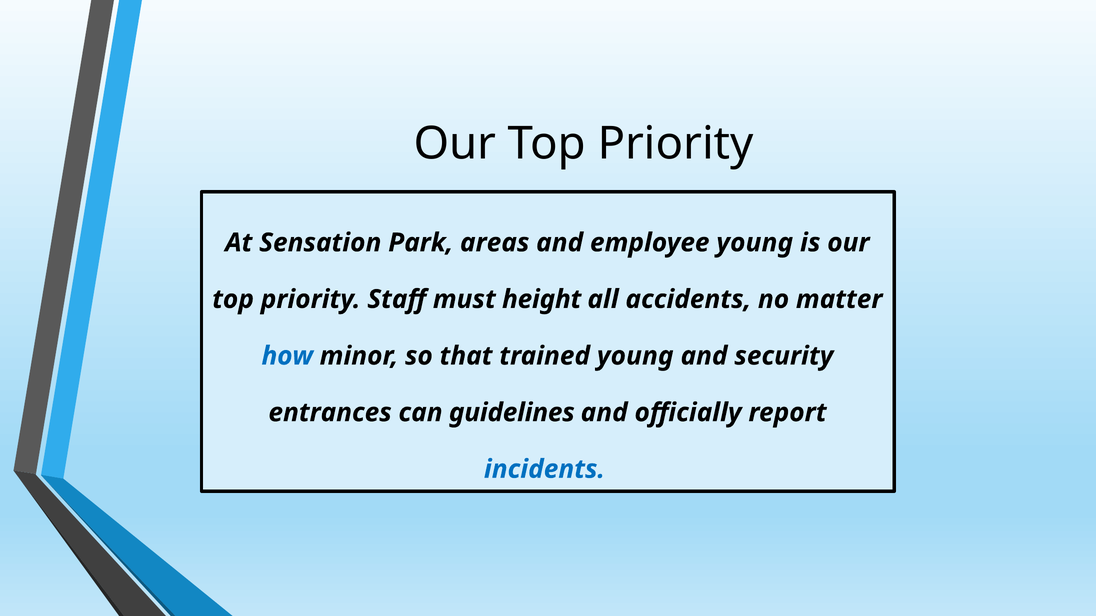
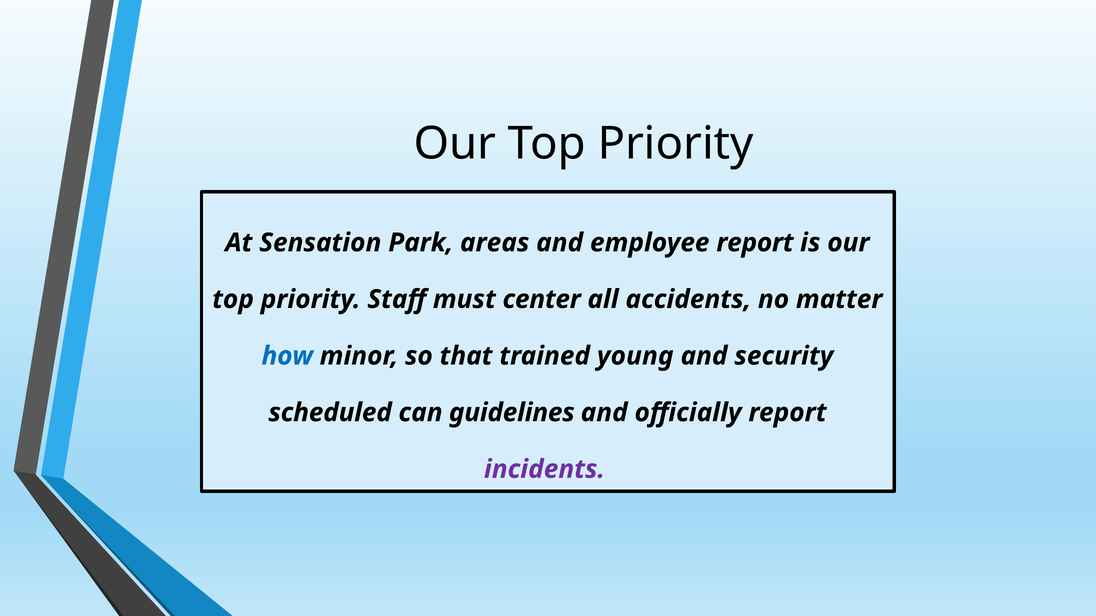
employee young: young -> report (755, 243)
height: height -> center (542, 300)
entrances: entrances -> scheduled (330, 413)
incidents colour: blue -> purple (544, 470)
